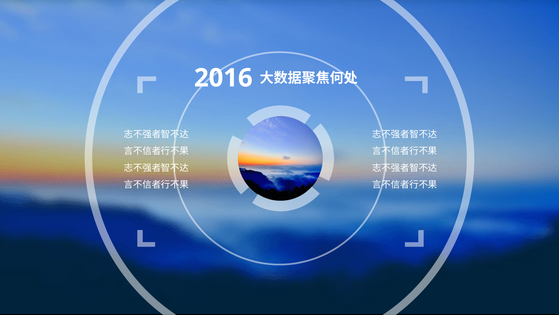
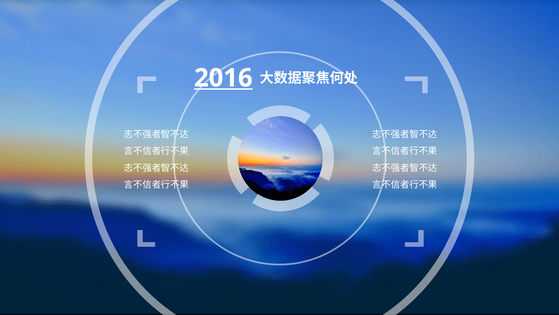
2016 underline: none -> present (223, 78)
